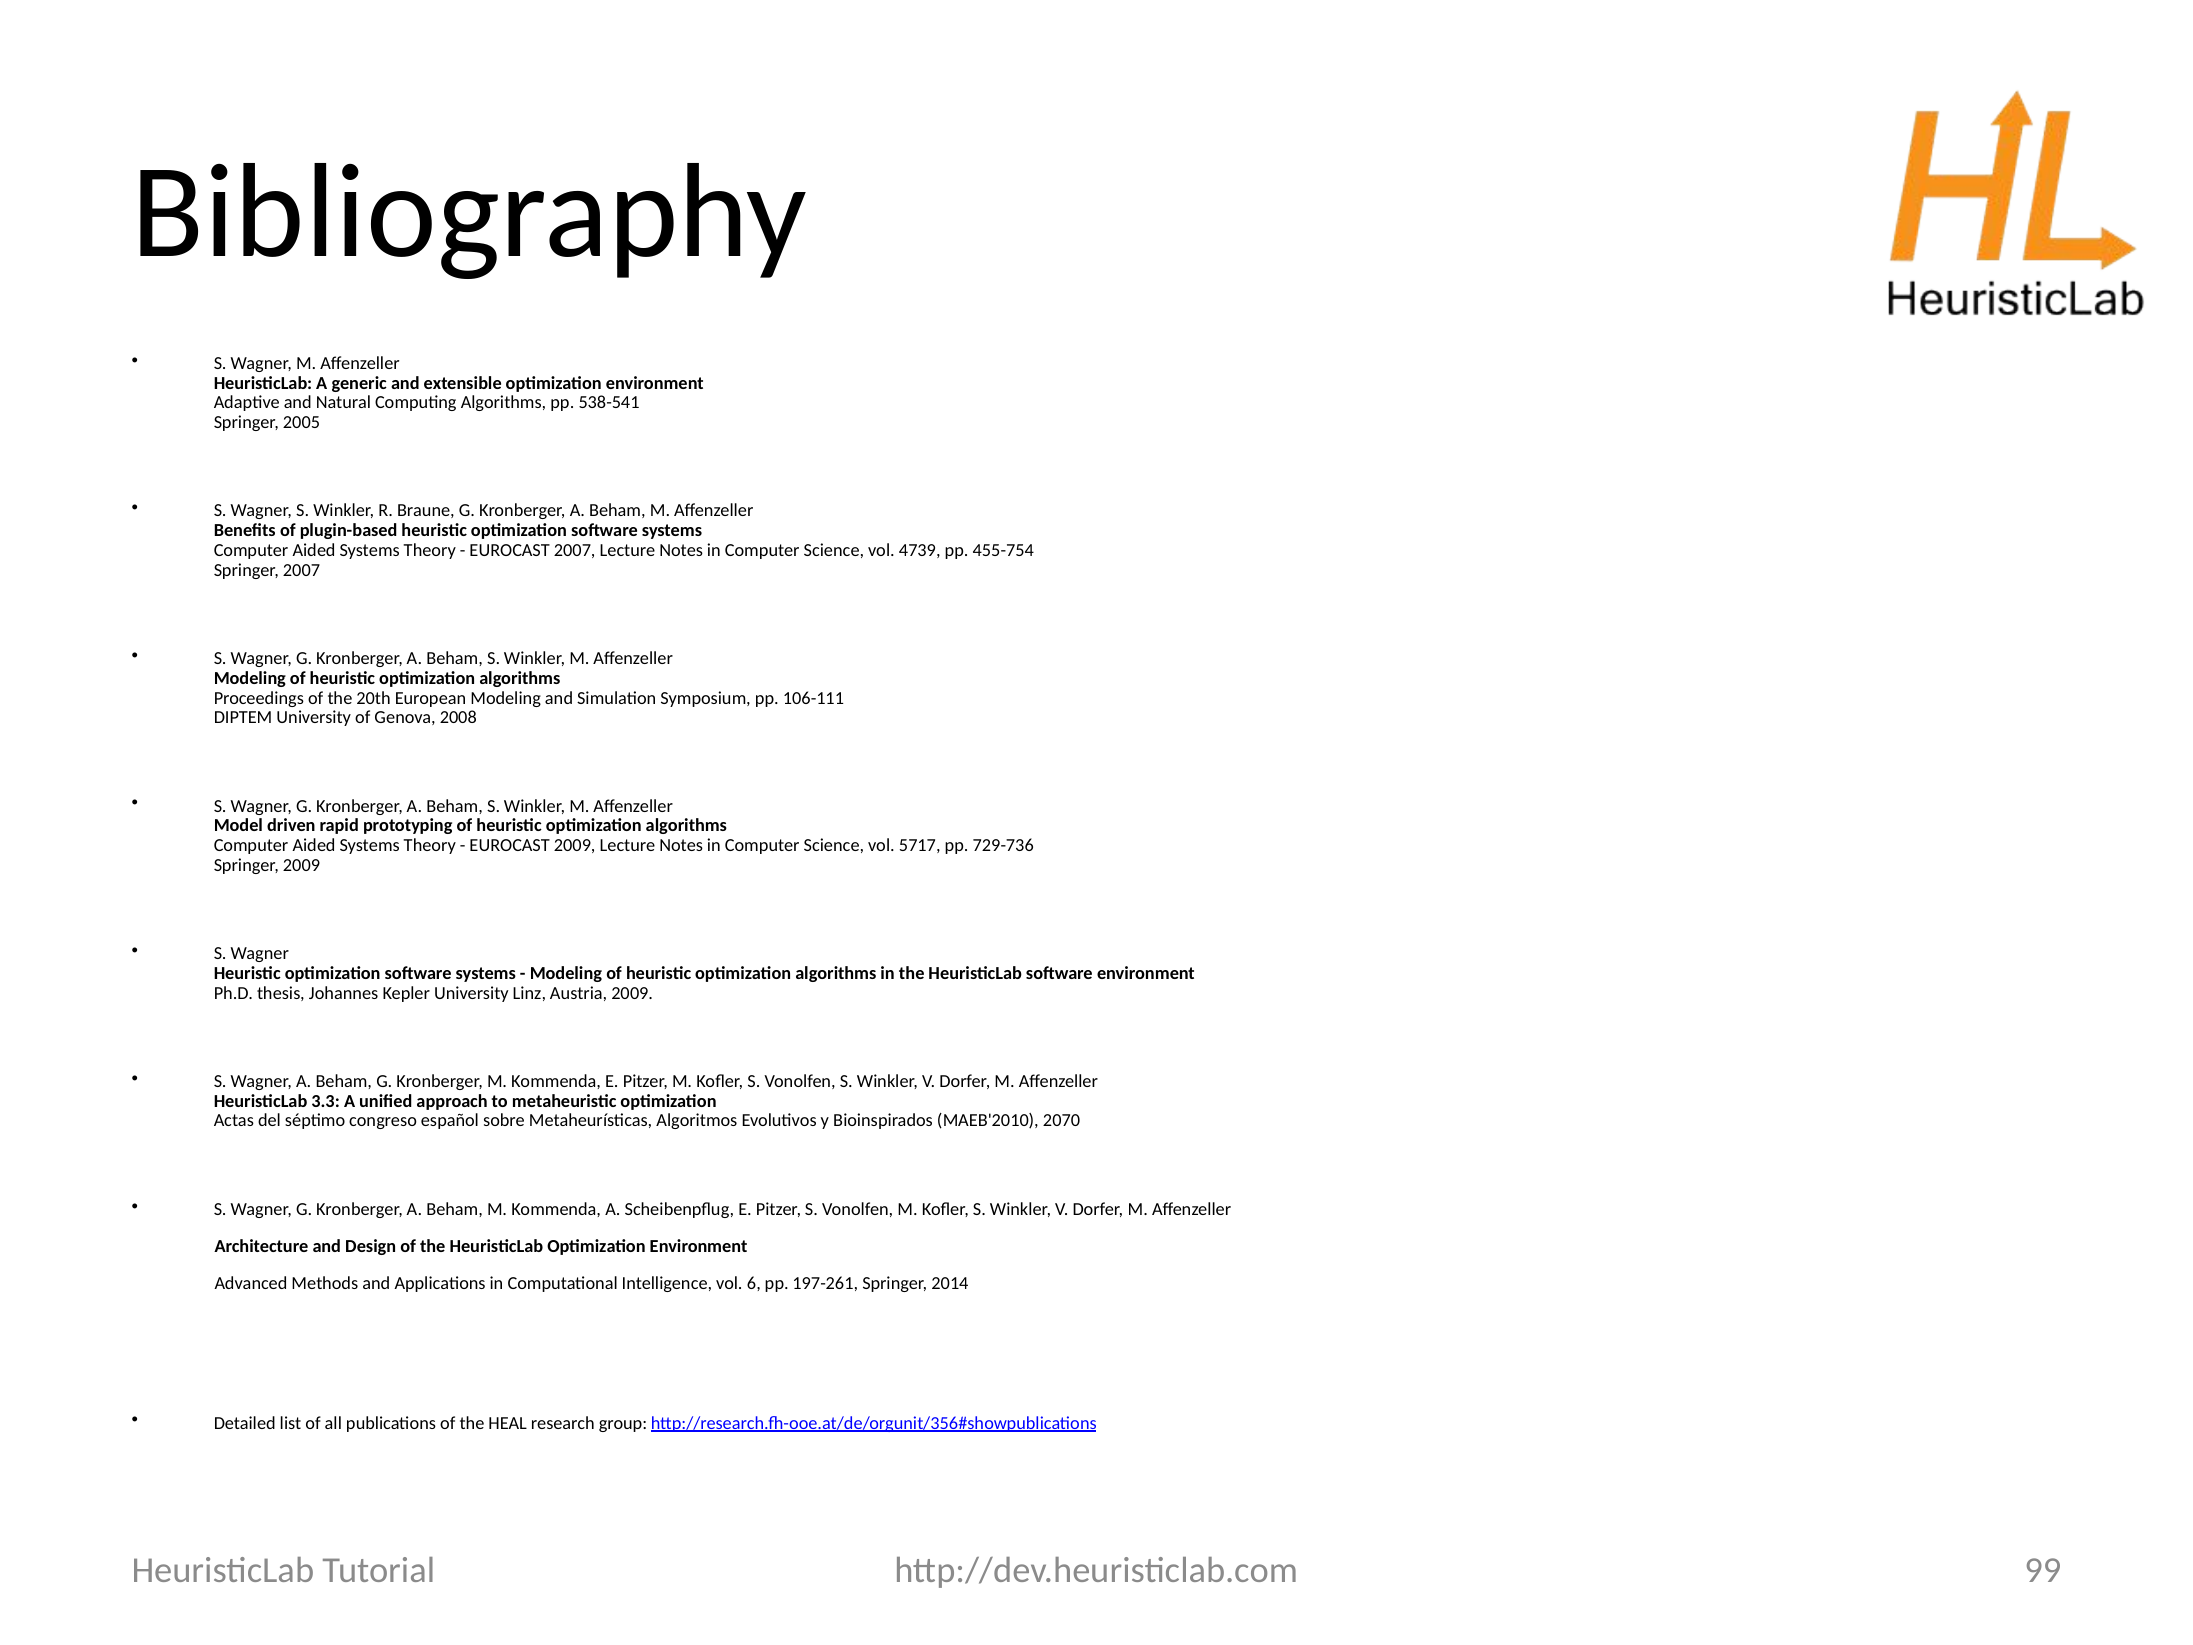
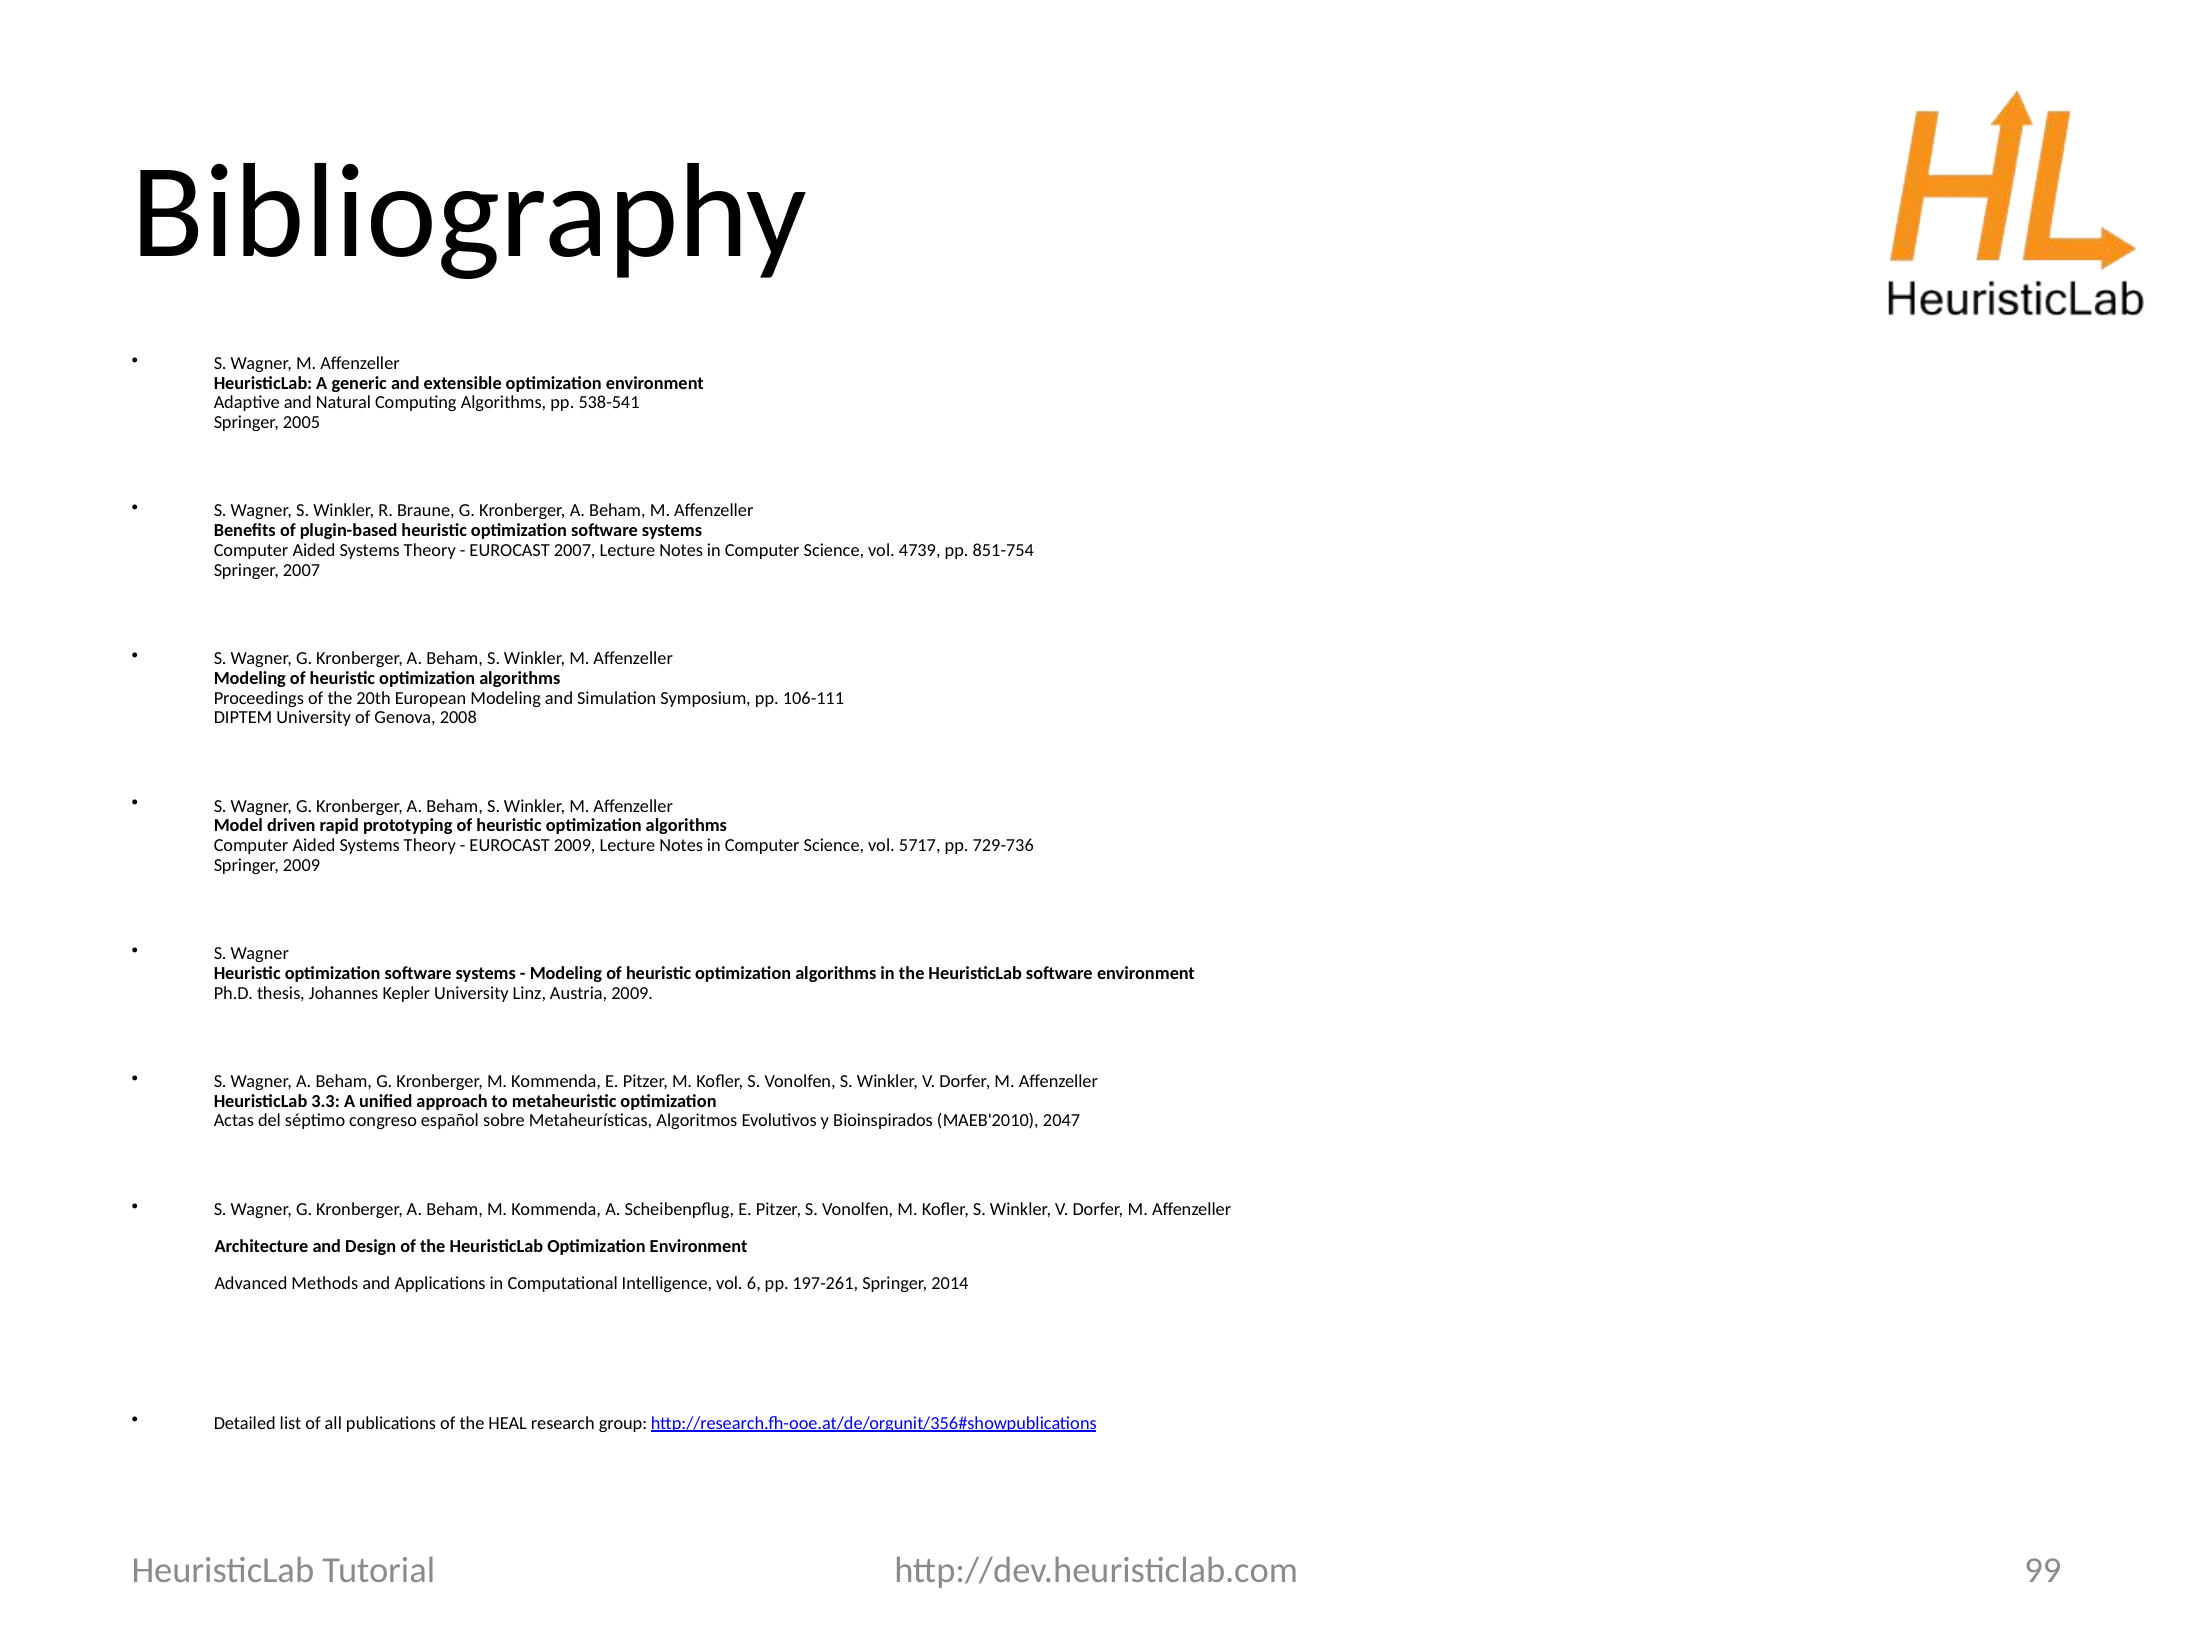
455-754: 455-754 -> 851-754 (1003, 550)
2070: 2070 -> 2047 (1062, 1121)
